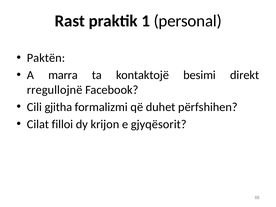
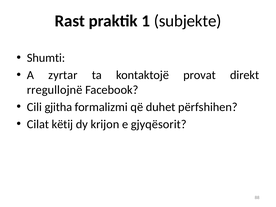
personal: personal -> subjekte (188, 21)
Paktën: Paktën -> Shumti (46, 58)
marra: marra -> zyrtar (63, 75)
besimi: besimi -> provat (200, 75)
filloi: filloi -> këtij (62, 124)
